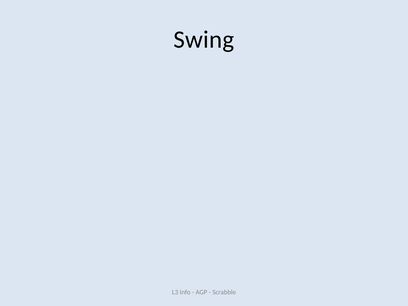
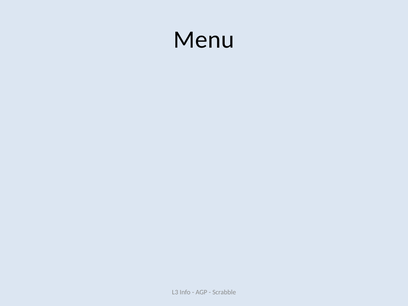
Swing: Swing -> Menu (204, 39)
